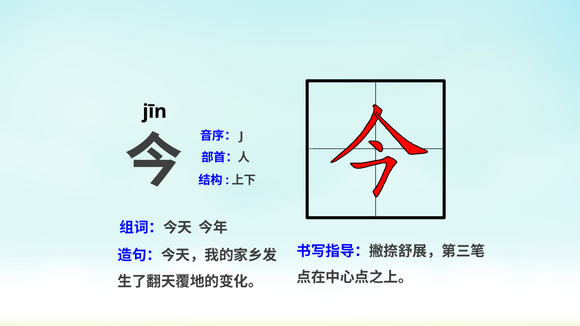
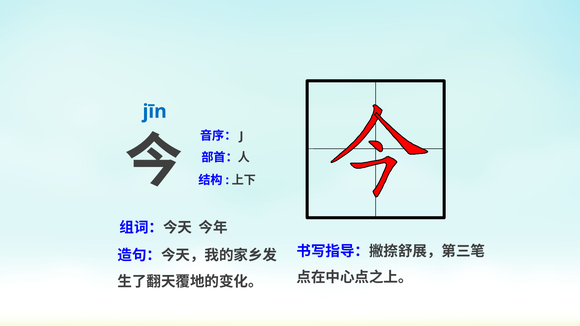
jīn colour: black -> blue (155, 112)
